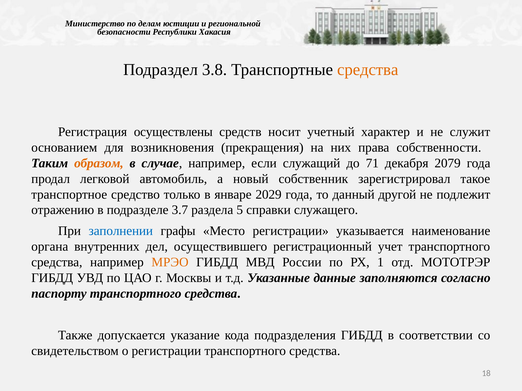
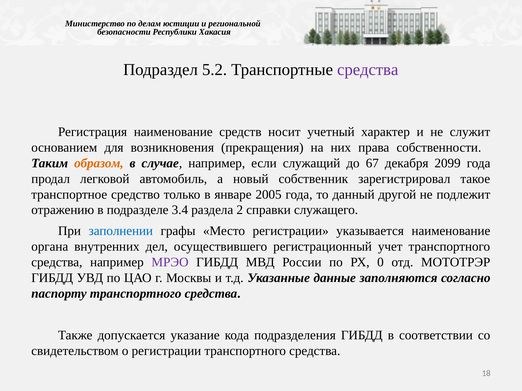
3.8: 3.8 -> 5.2 (215, 70)
средства colour: orange -> purple (368, 70)
Регистрация осуществлены: осуществлены -> наименование (173, 132)
71: 71 -> 67 (372, 163)
2079: 2079 -> 2099 (448, 163)
2029: 2029 -> 2005 (269, 195)
3.7: 3.7 -> 3.4 (180, 210)
5: 5 -> 2 (240, 210)
МРЭО colour: orange -> purple (170, 262)
1: 1 -> 0 (380, 262)
